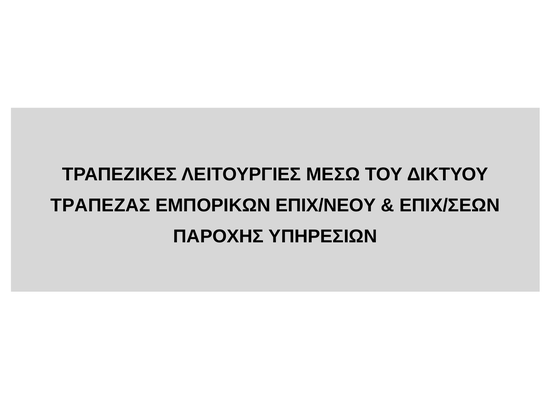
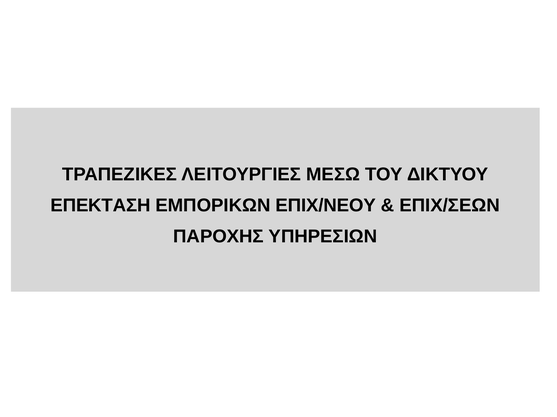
ΤΡΑΠΕΖΑΣ: ΤΡΑΠΕΖΑΣ -> ΕΠΕΚΤΑΣΗ (101, 206)
